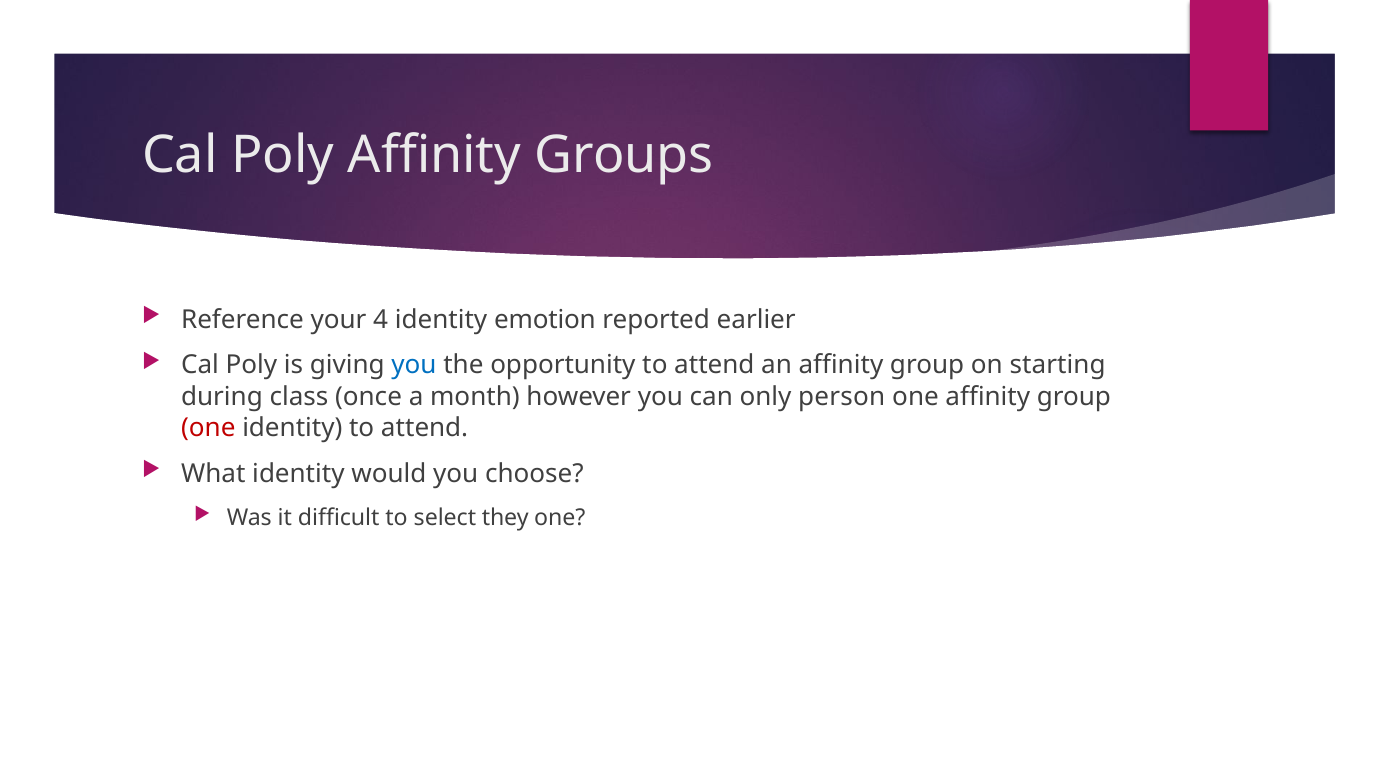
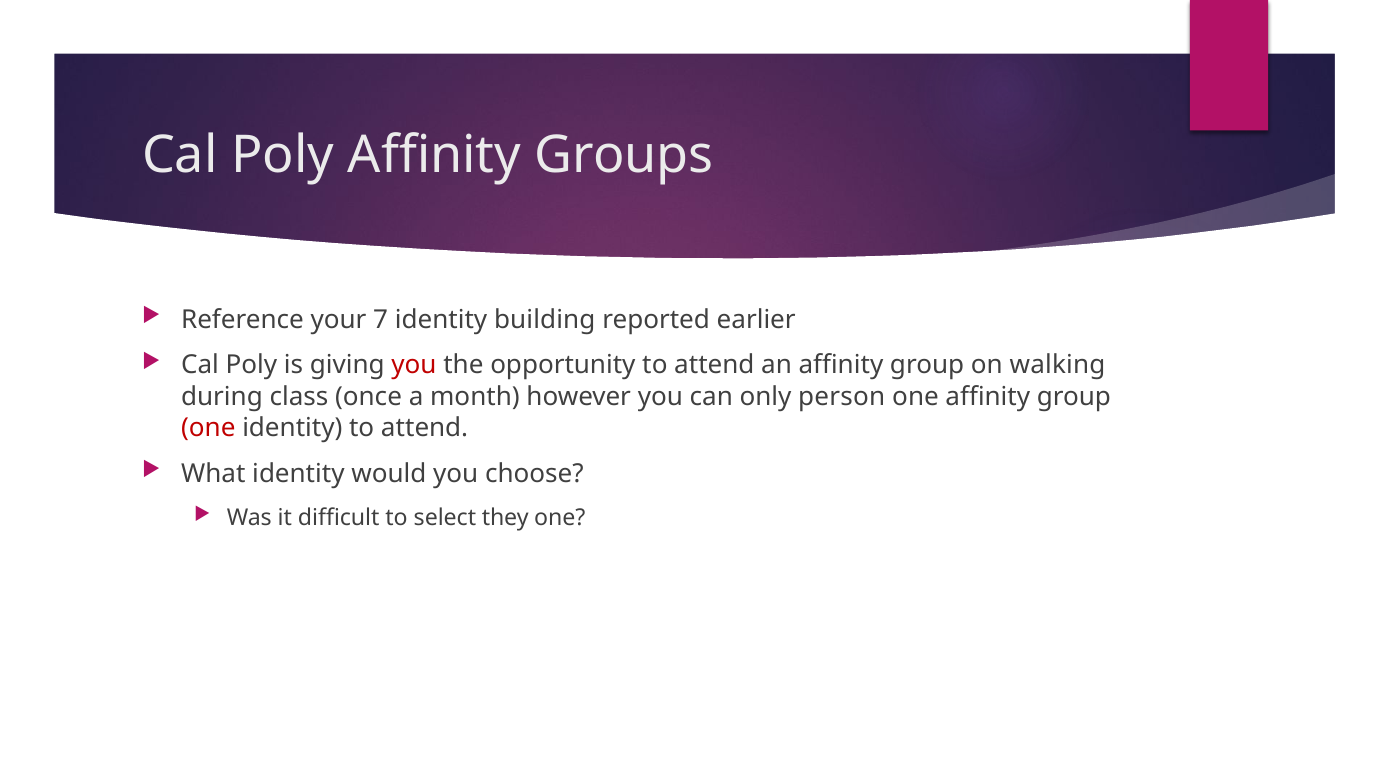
4: 4 -> 7 (381, 319)
emotion: emotion -> building (545, 319)
you colour: blue -> red (414, 365)
starting: starting -> walking (1058, 365)
